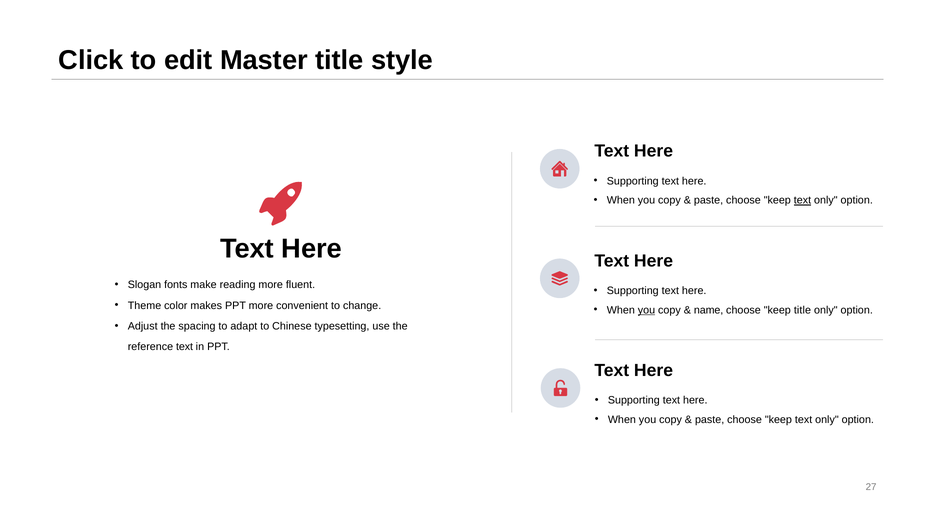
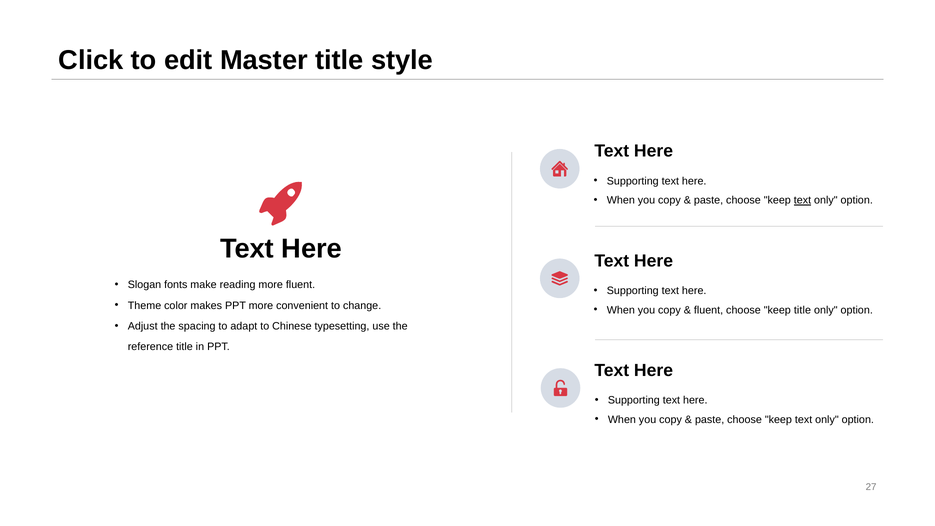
you underline: present -> none (646, 310)
name: name -> fluent (709, 310)
reference text: text -> title (184, 347)
